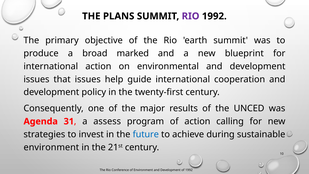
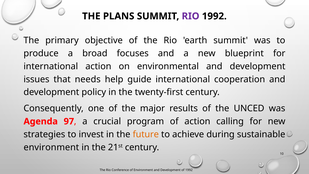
marked: marked -> focuses (133, 53)
that issues: issues -> needs (88, 79)
31: 31 -> 97 (69, 121)
assess: assess -> crucial (107, 121)
future colour: blue -> orange (146, 134)
